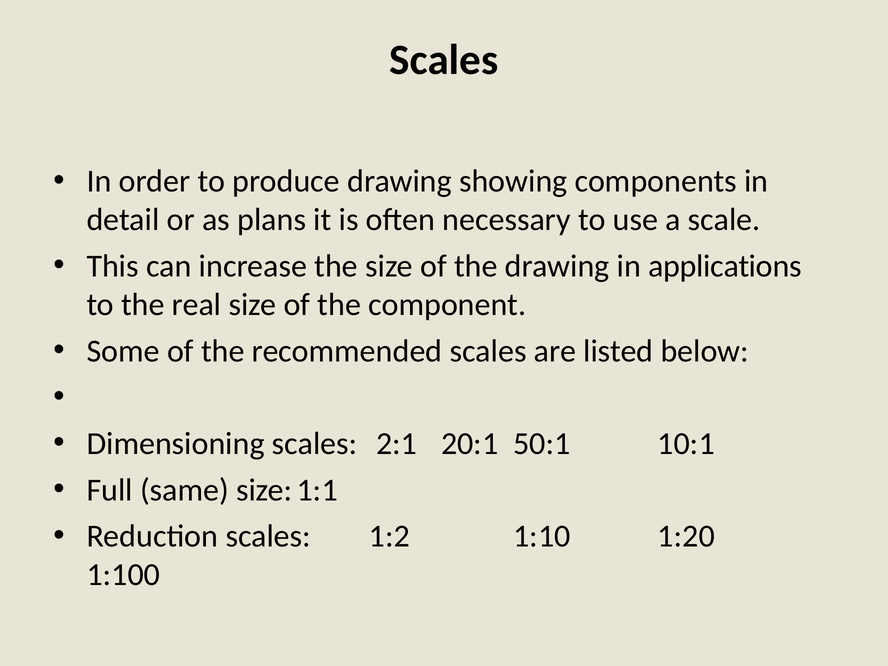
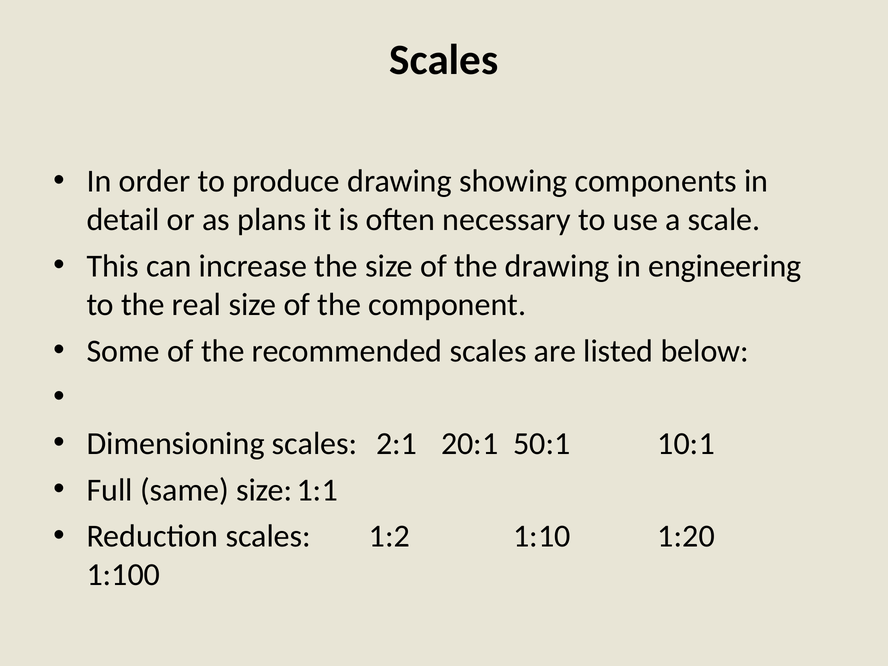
applications: applications -> engineering (725, 266)
